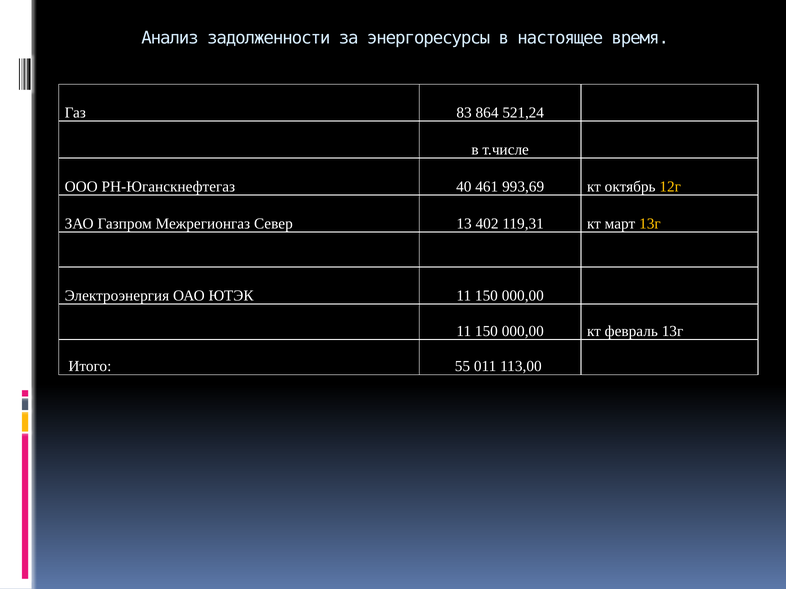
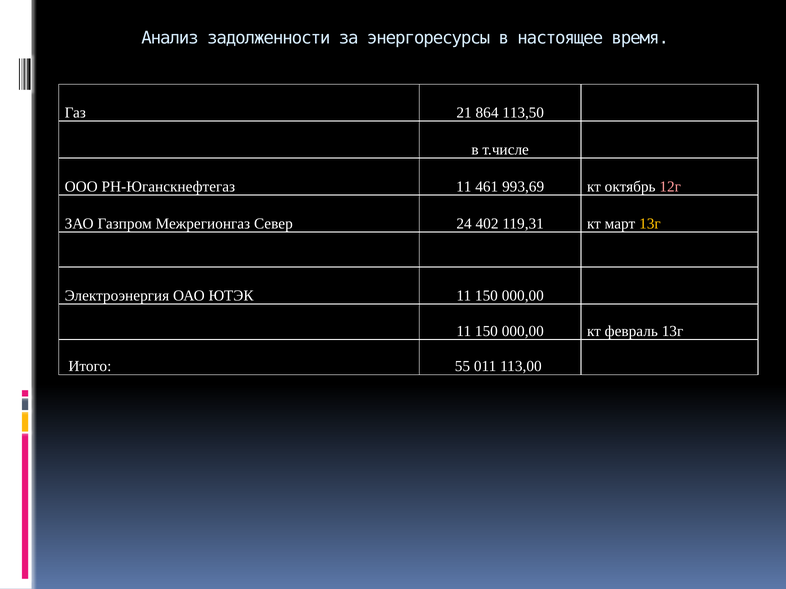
83: 83 -> 21 (464, 113)
521,24: 521,24 -> 113,50 (523, 113)
РН-Юганскнефтегаз 40: 40 -> 11 (464, 187)
12г colour: yellow -> pink (670, 187)
13: 13 -> 24 (464, 224)
